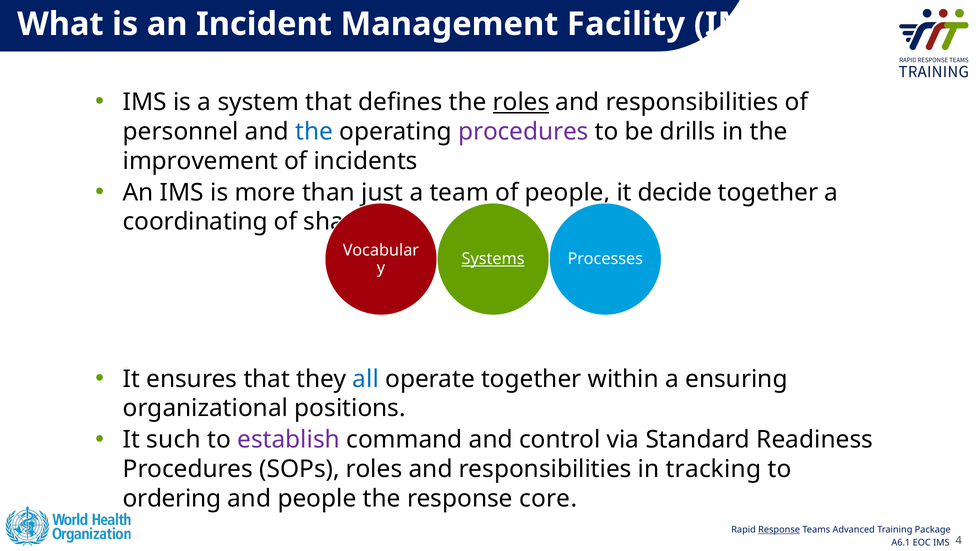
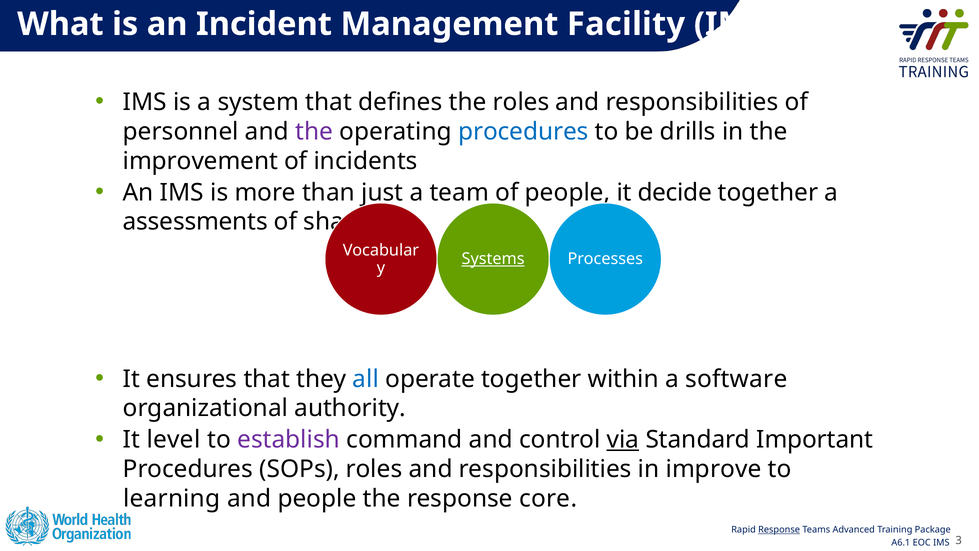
roles underline: present -> none (521, 102)
the colour: blue -> purple (314, 132)
procedures colour: purple -> blue (523, 132)
coordinating: coordinating -> assessments (195, 222)
ensuring: ensuring -> software (736, 379)
positions: positions -> authority (350, 408)
such: such -> level (174, 440)
via underline: none -> present (623, 440)
Readiness: Readiness -> Important (815, 440)
tracking: tracking -> improve (714, 469)
ordering: ordering -> learning (172, 498)
4: 4 -> 3 (959, 540)
